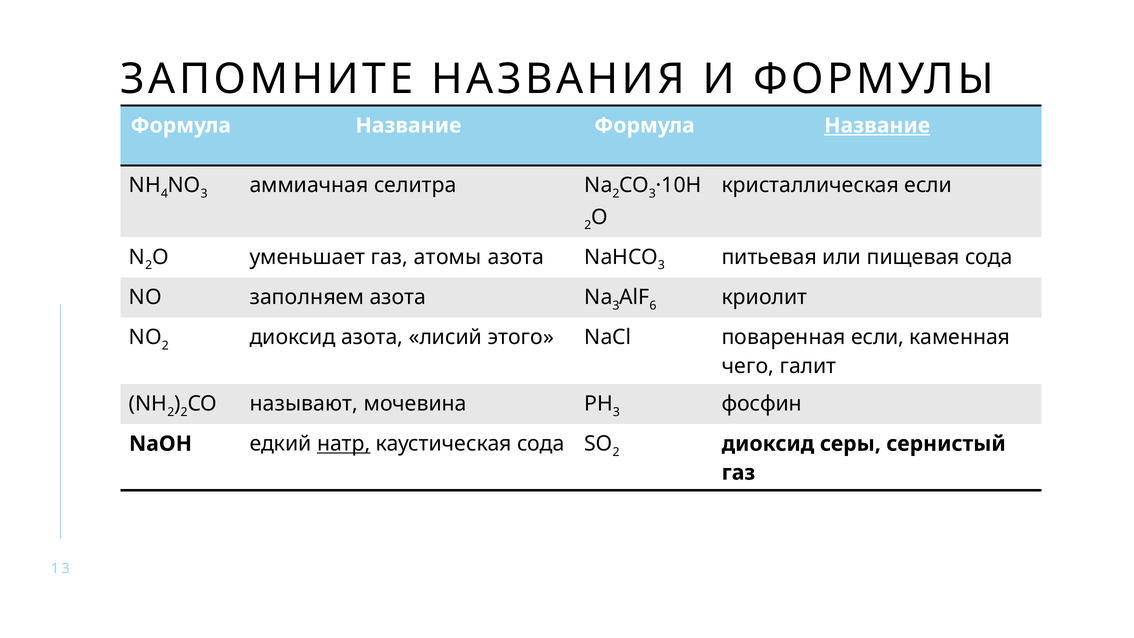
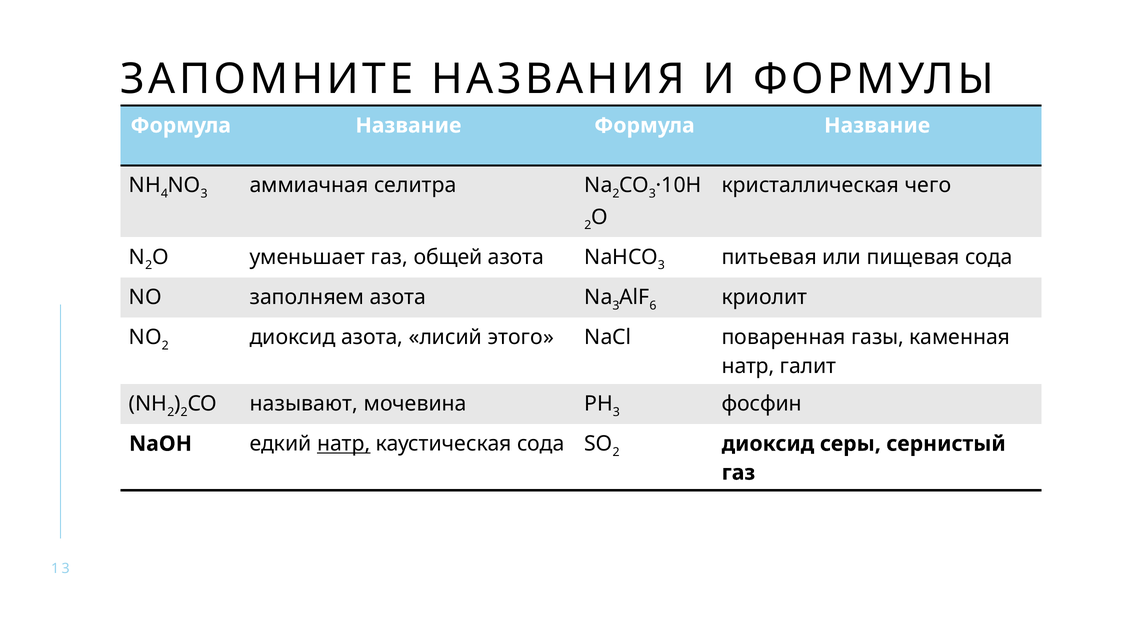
Название underline: present -> none (877, 126)
кристаллическая если: если -> чего (928, 185)
атомы: атомы -> общей (448, 257)
поваренная если: если -> газы (878, 337)
чего: чего -> натр (748, 366)
